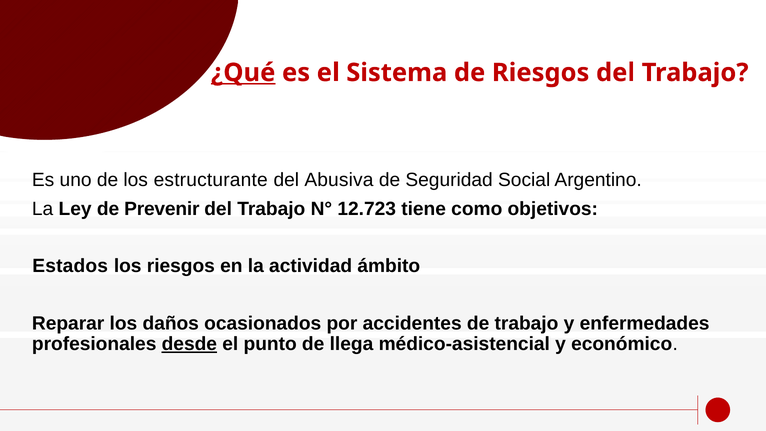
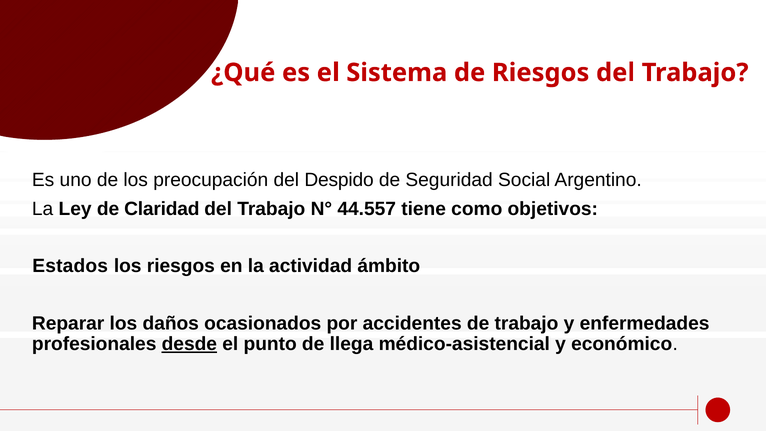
¿Qué underline: present -> none (243, 73)
estructurante: estructurante -> preocupación (211, 180)
Abusiva: Abusiva -> Despido (339, 180)
Prevenir: Prevenir -> Claridad (162, 209)
12.723: 12.723 -> 44.557 (367, 209)
